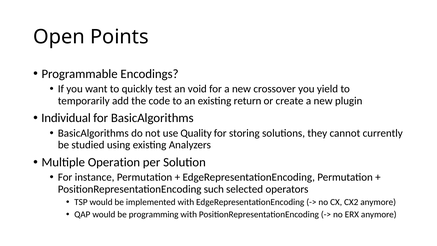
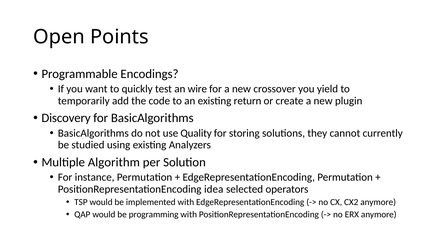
void: void -> wire (197, 89)
Individual: Individual -> Discovery (66, 118)
Operation: Operation -> Algorithm (114, 162)
such: such -> idea (214, 189)
